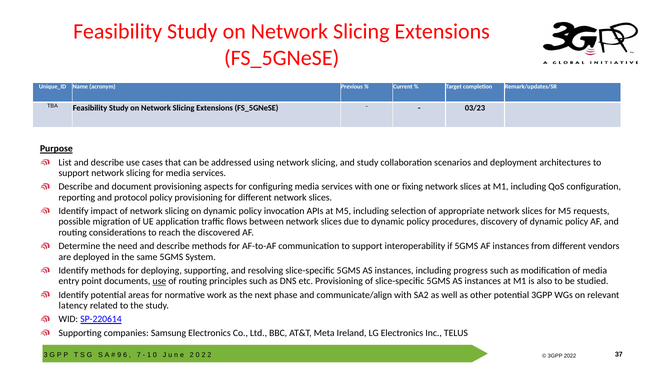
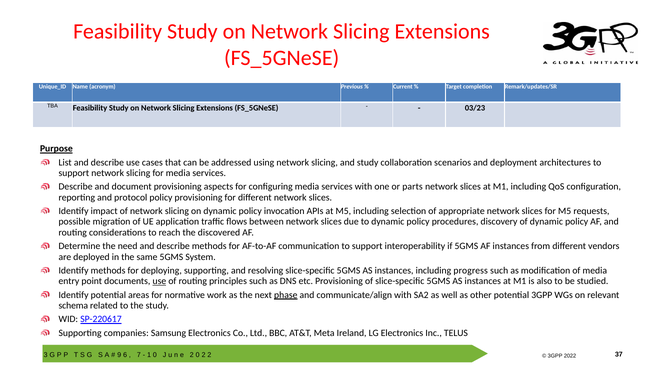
fixing: fixing -> parts (413, 187)
phase underline: none -> present (286, 295)
latency: latency -> schema (73, 306)
SP-220614: SP-220614 -> SP-220617 (101, 320)
